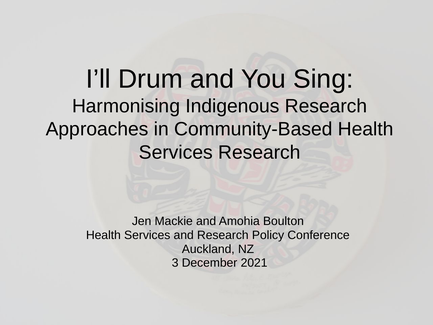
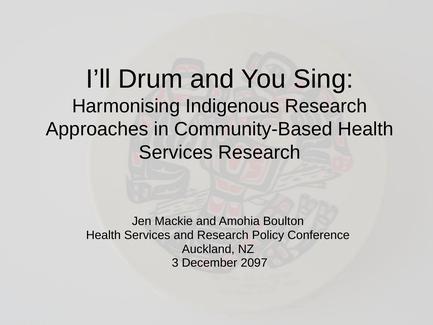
2021: 2021 -> 2097 (254, 263)
